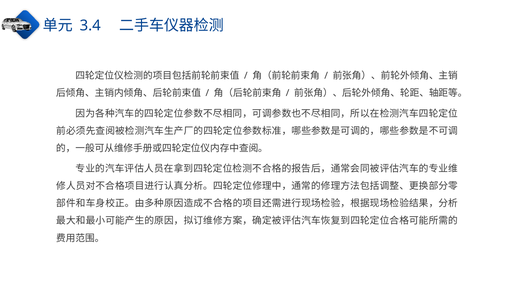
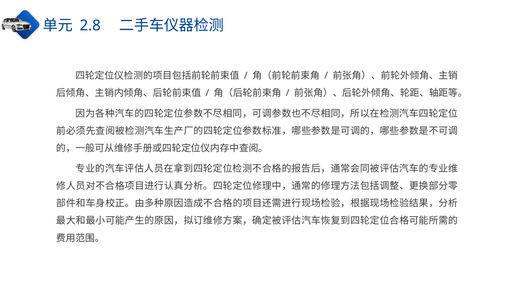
3.4: 3.4 -> 2.8 (90, 25)
